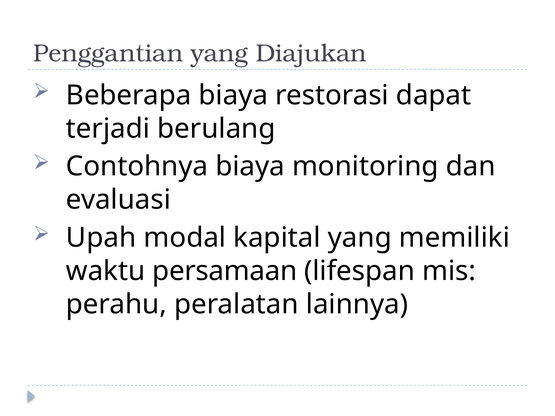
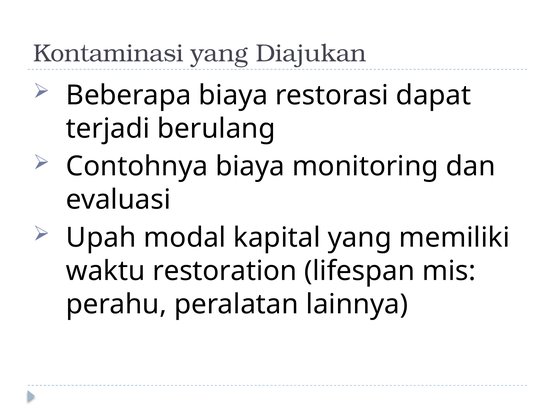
Penggantian: Penggantian -> Kontaminasi (108, 54)
persamaan: persamaan -> restoration (225, 271)
